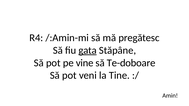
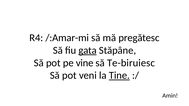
/:Amin-mi: /:Amin-mi -> /:Amar-mi (67, 38)
Te-doboare: Te-doboare -> Te-biruiesc (131, 63)
Tine underline: none -> present (119, 76)
